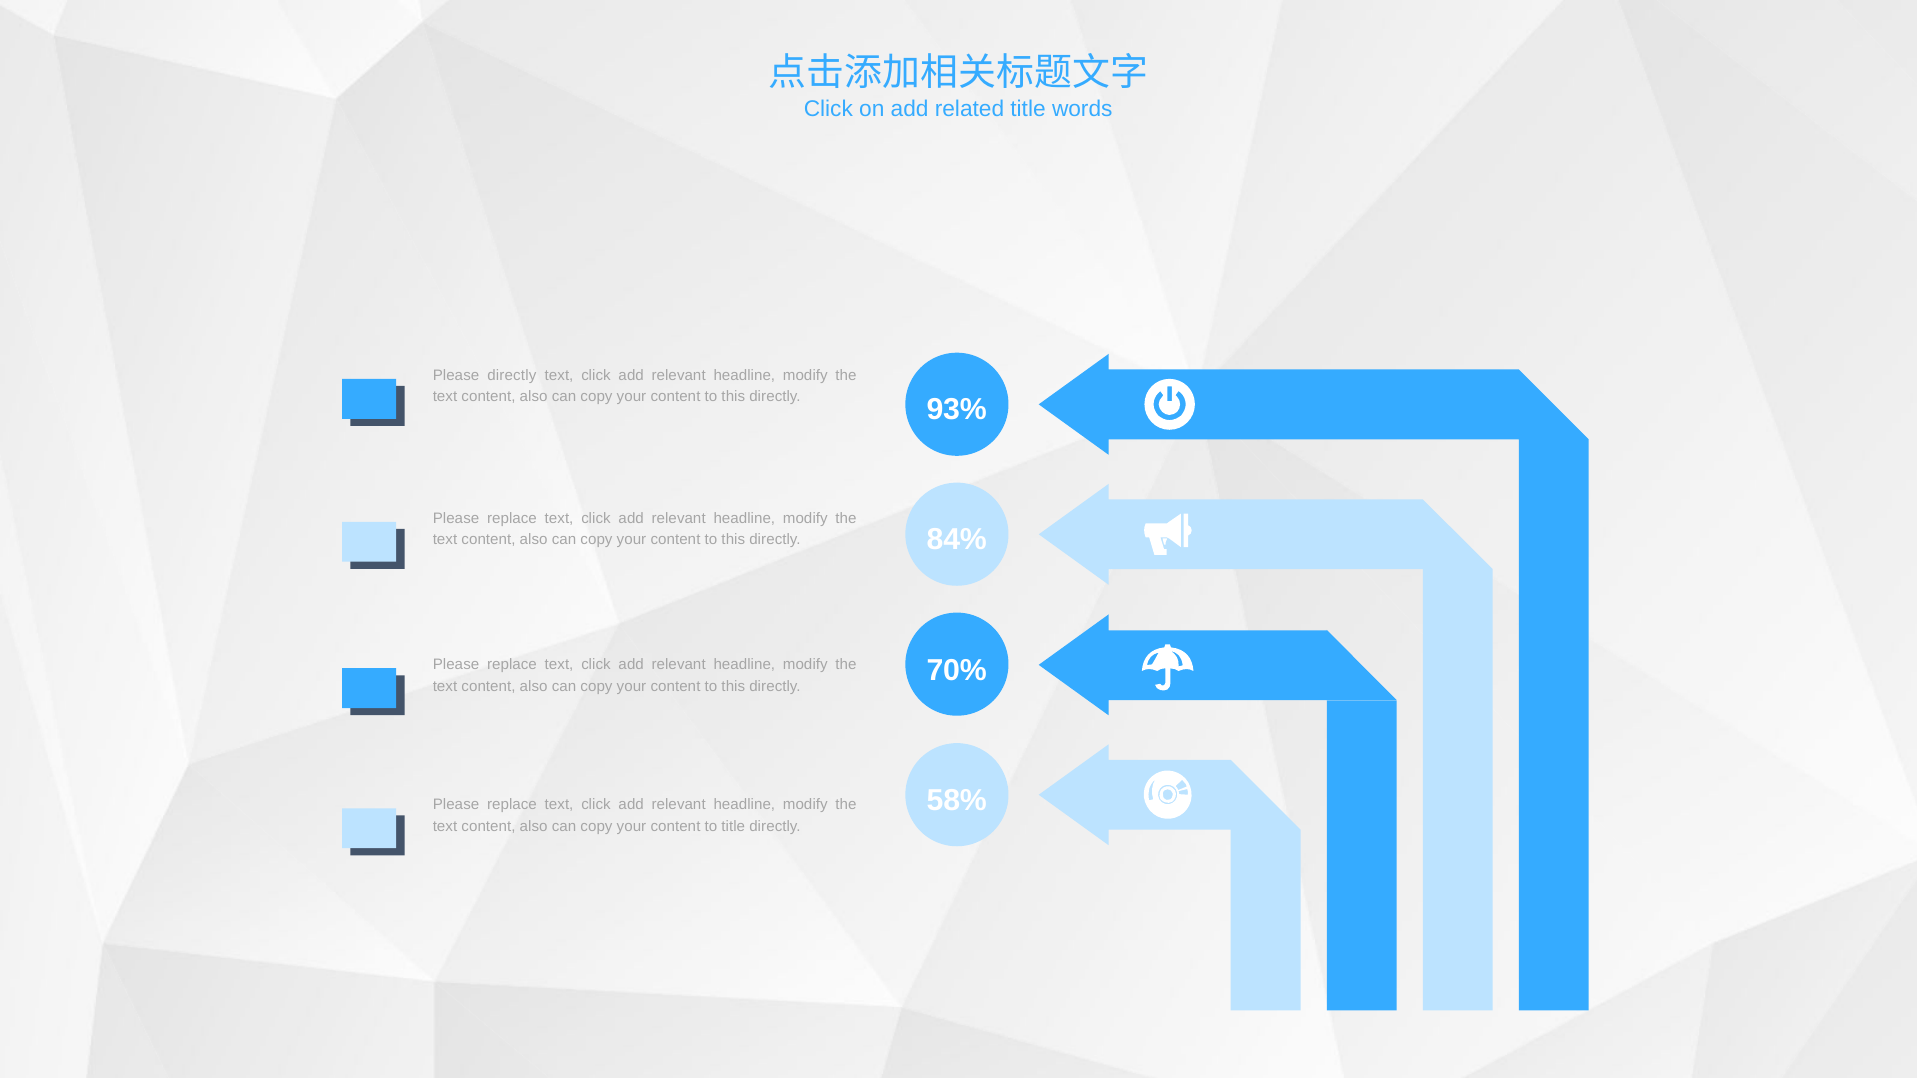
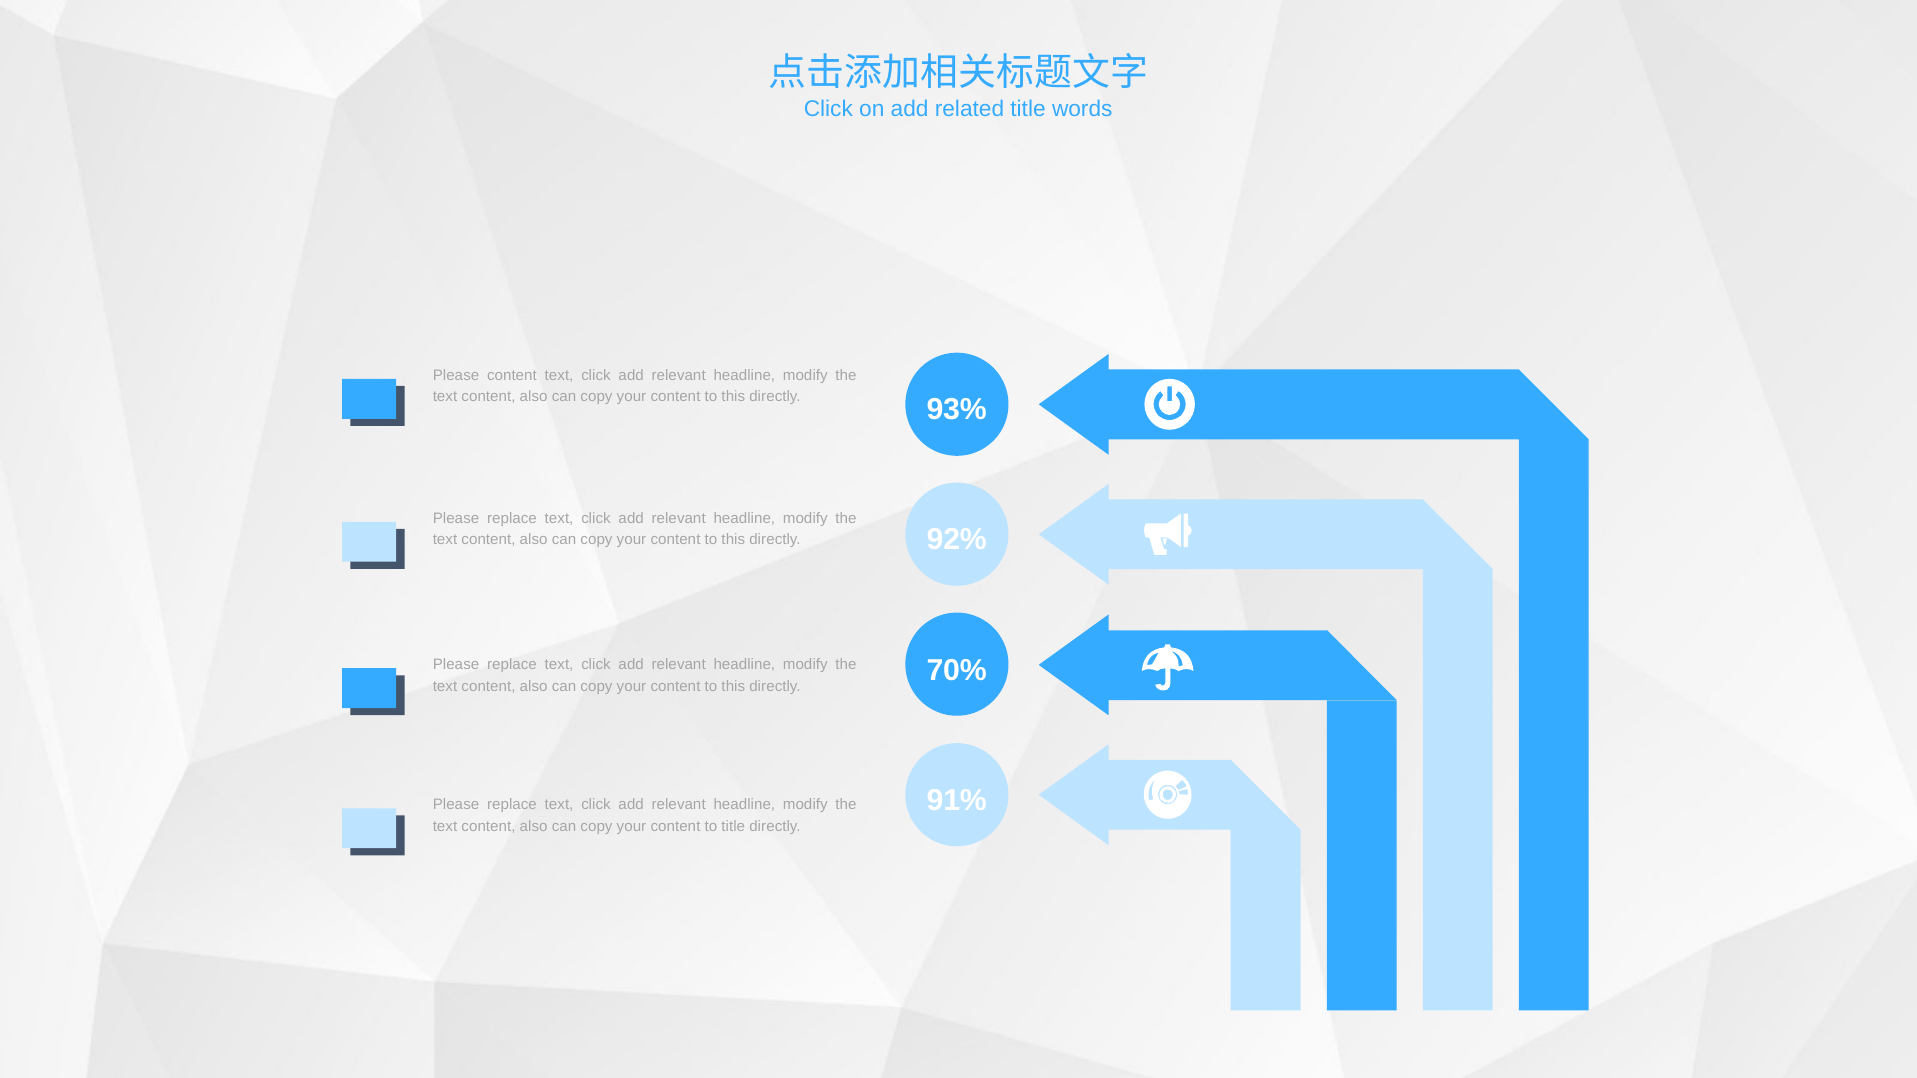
Please directly: directly -> content (512, 375)
84%: 84% -> 92% (957, 540)
58%: 58% -> 91% (957, 800)
